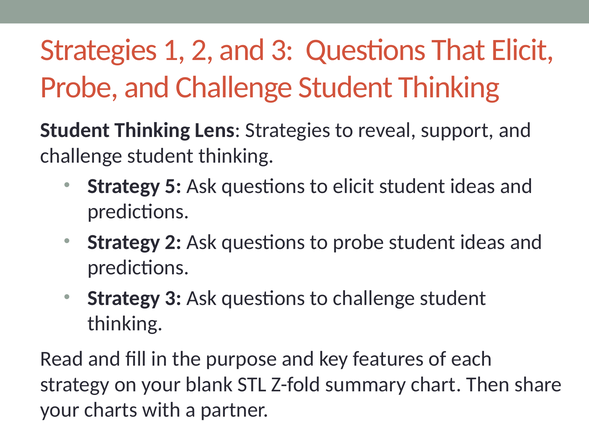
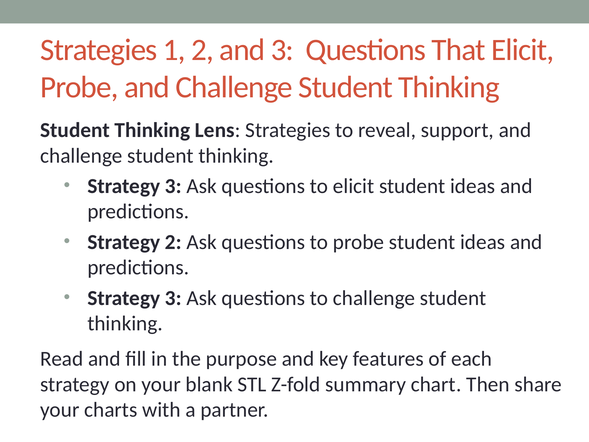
5: 5 -> 3 (173, 186)
